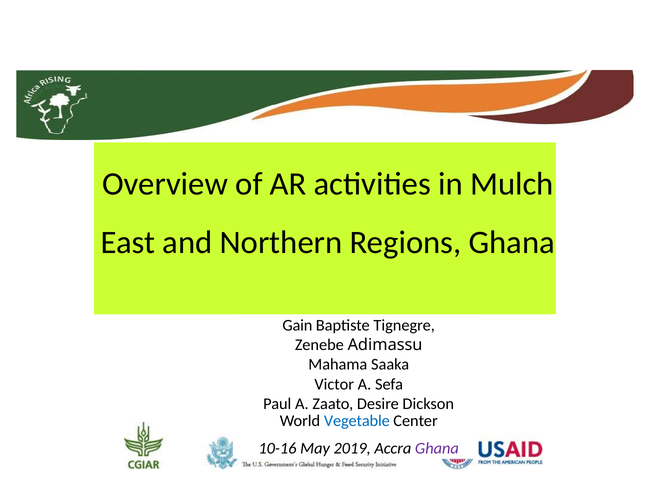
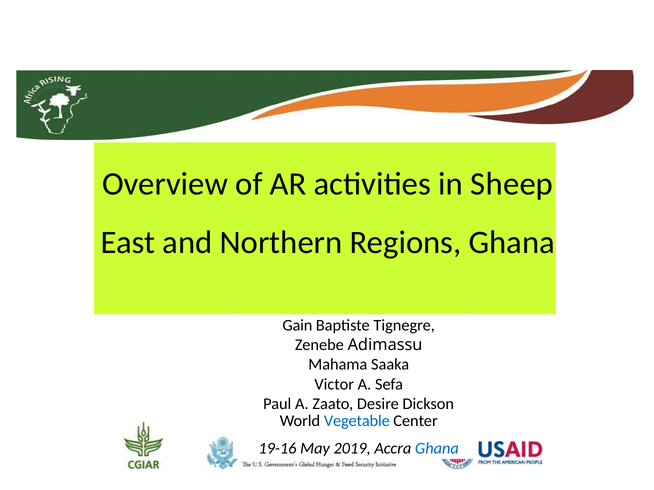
Mulch: Mulch -> Sheep (512, 184)
10-16: 10-16 -> 19-16 (277, 449)
Ghana colour: purple -> blue (437, 449)
